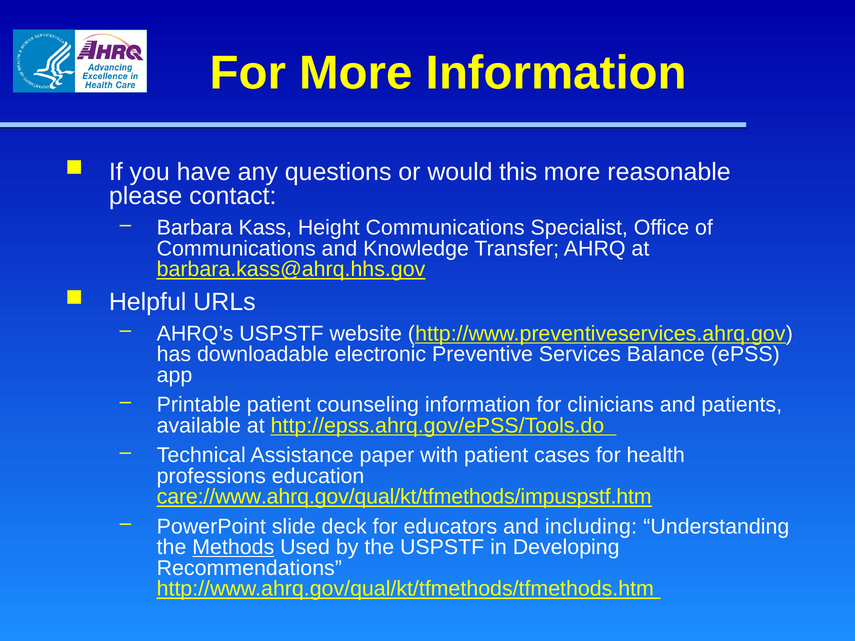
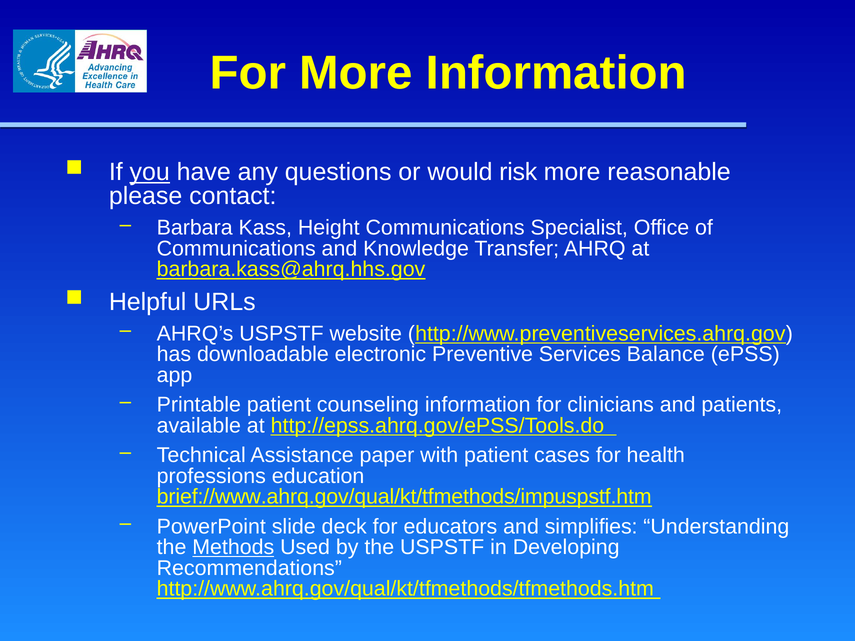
you underline: none -> present (150, 172)
this: this -> risk (518, 172)
care://www.ahrq.gov/qual/kt/tfmethods/impuspstf.htm: care://www.ahrq.gov/qual/kt/tfmethods/impuspstf.htm -> brief://www.ahrq.gov/qual/kt/tfmethods/impuspstf.htm (404, 497)
including: including -> simplifies (591, 527)
